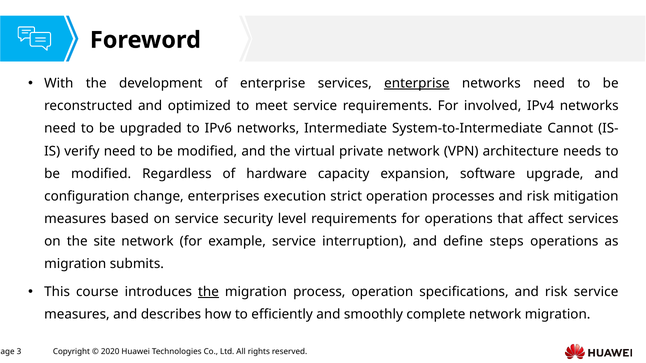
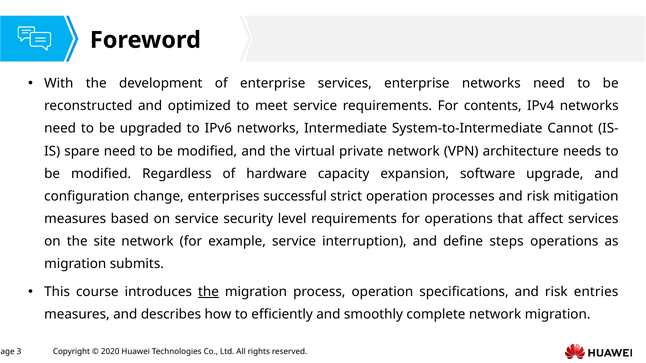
enterprise underline: present -> none (417, 83)
involved: involved -> contents (493, 106)
verify: verify -> spare (82, 151)
execution: execution -> successful (295, 196)
risk service: service -> entries (596, 292)
